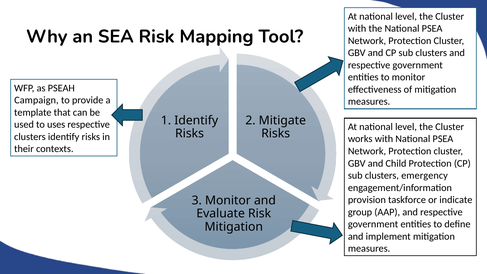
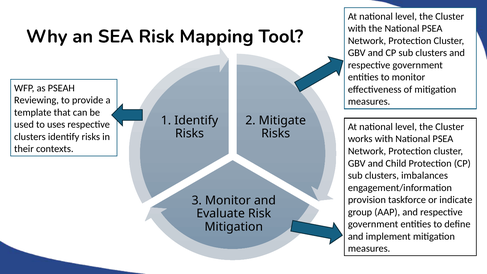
Campaign: Campaign -> Reviewing (36, 100)
emergency: emergency -> imbalances (425, 175)
